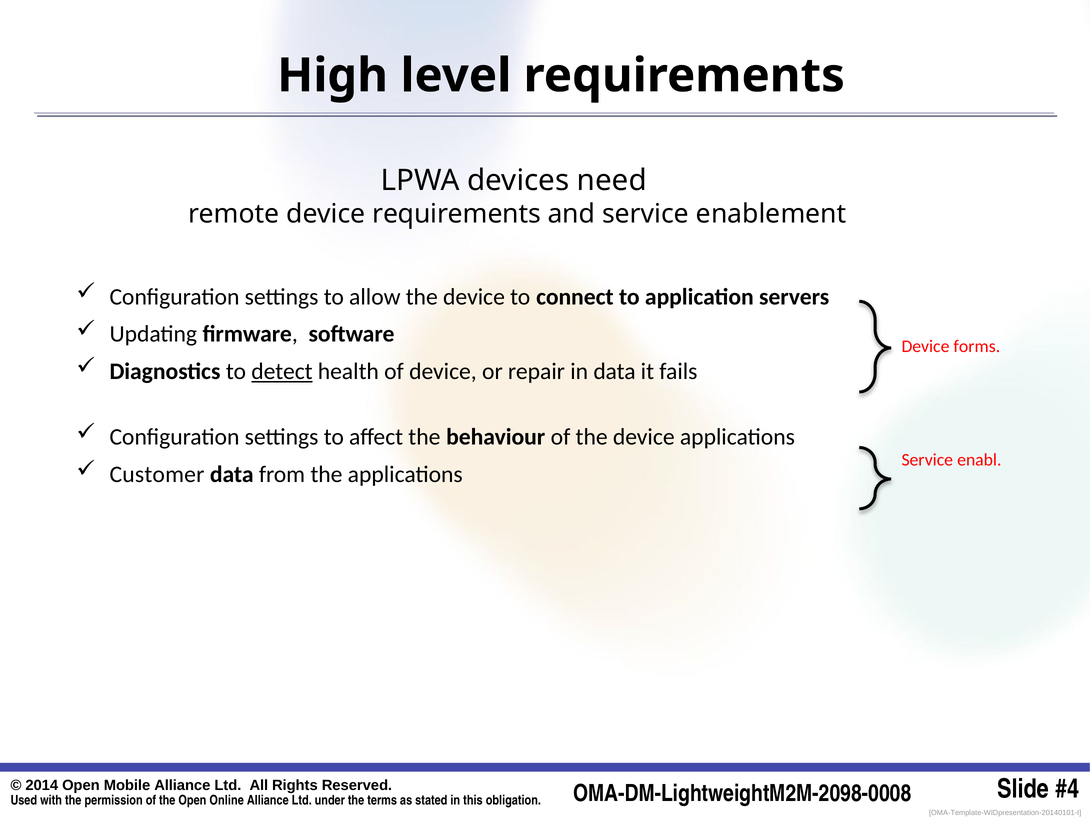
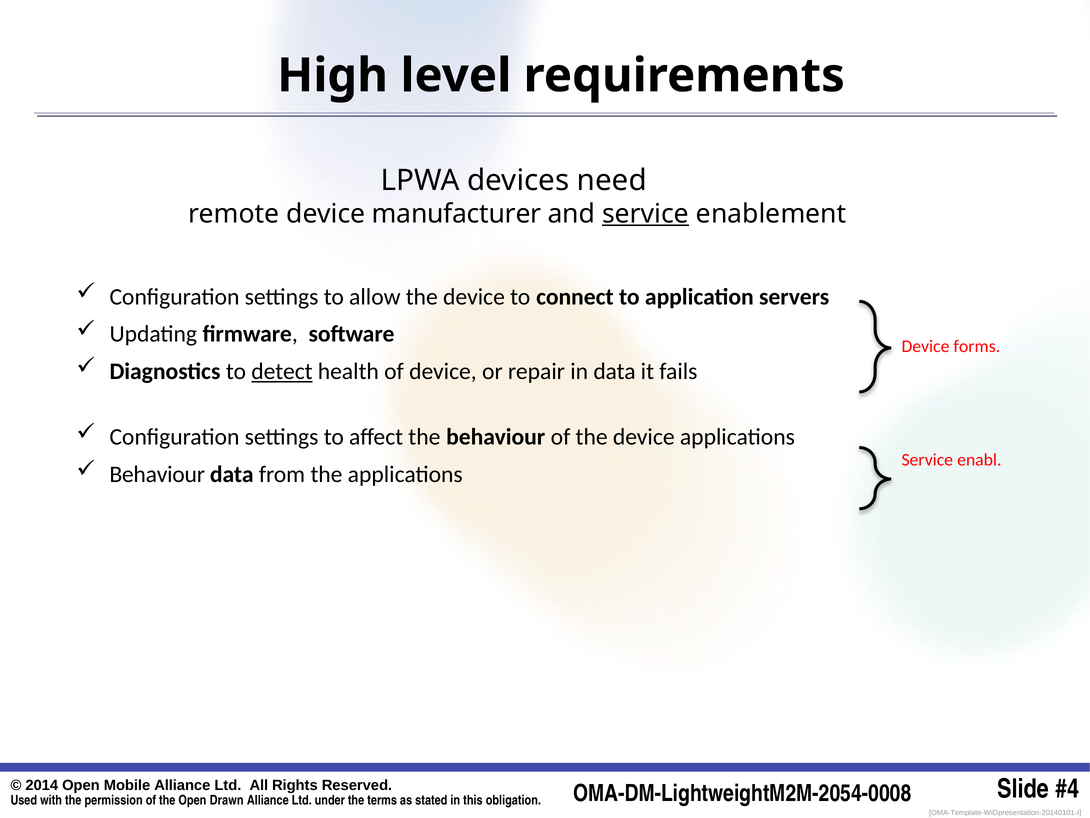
device requirements: requirements -> manufacturer (457, 214)
service underline: none -> present (646, 214)
Customer: Customer -> Behaviour (157, 474)
OMA-DM-LightweightM2M-2098-0008: OMA-DM-LightweightM2M-2098-0008 -> OMA-DM-LightweightM2M-2054-0008 (742, 793)
Online: Online -> Drawn (227, 800)
